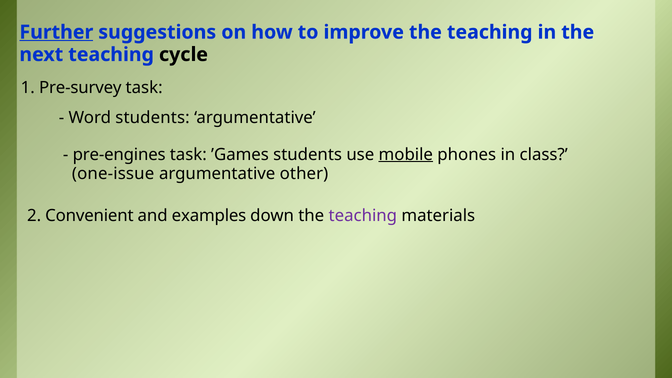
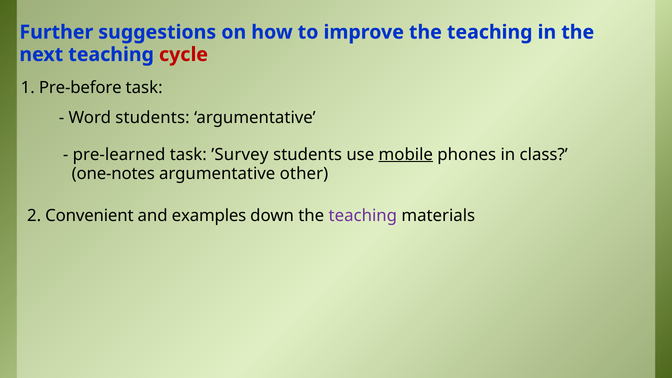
Further underline: present -> none (56, 32)
cycle colour: black -> red (183, 55)
Pre-survey: Pre-survey -> Pre-before (80, 88)
pre-engines: pre-engines -> pre-learned (119, 155)
’Games: ’Games -> ’Survey (240, 155)
one-issue: one-issue -> one-notes (113, 174)
